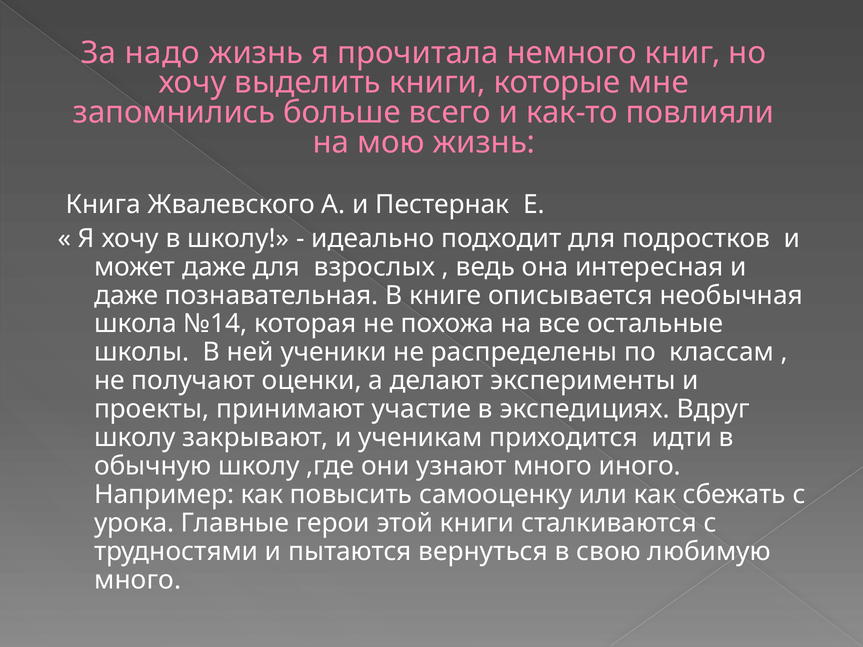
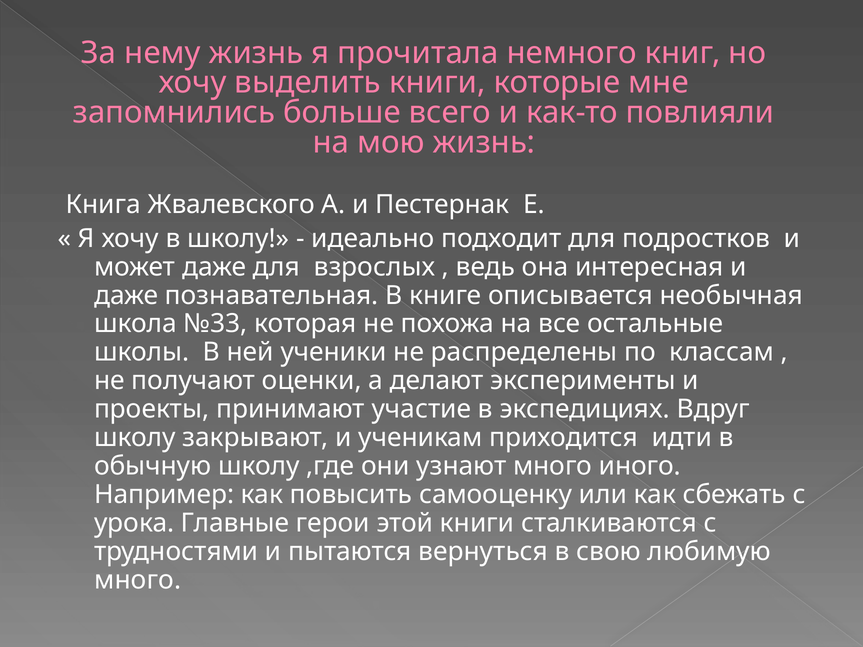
надо: надо -> нему (163, 53)
№14: №14 -> №33 (215, 324)
